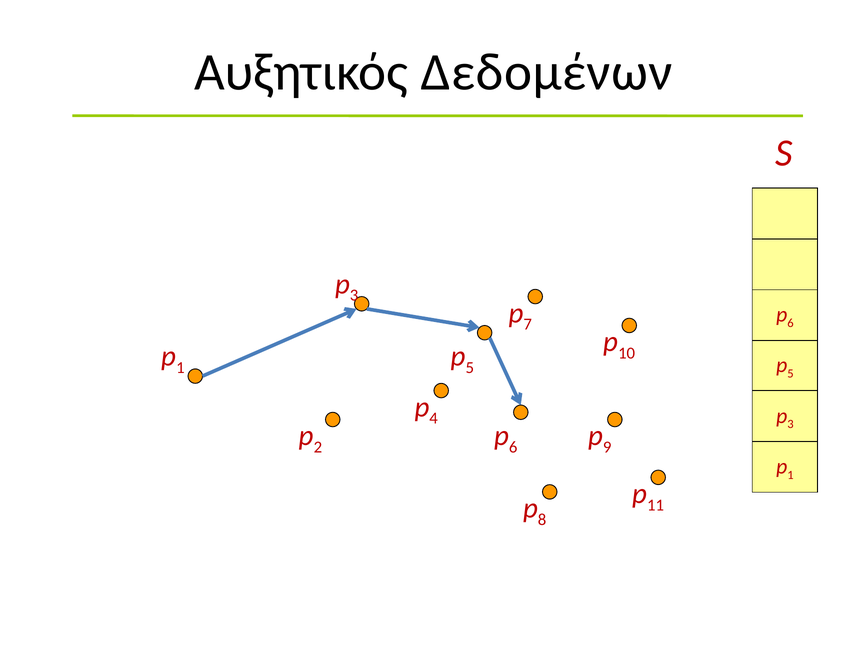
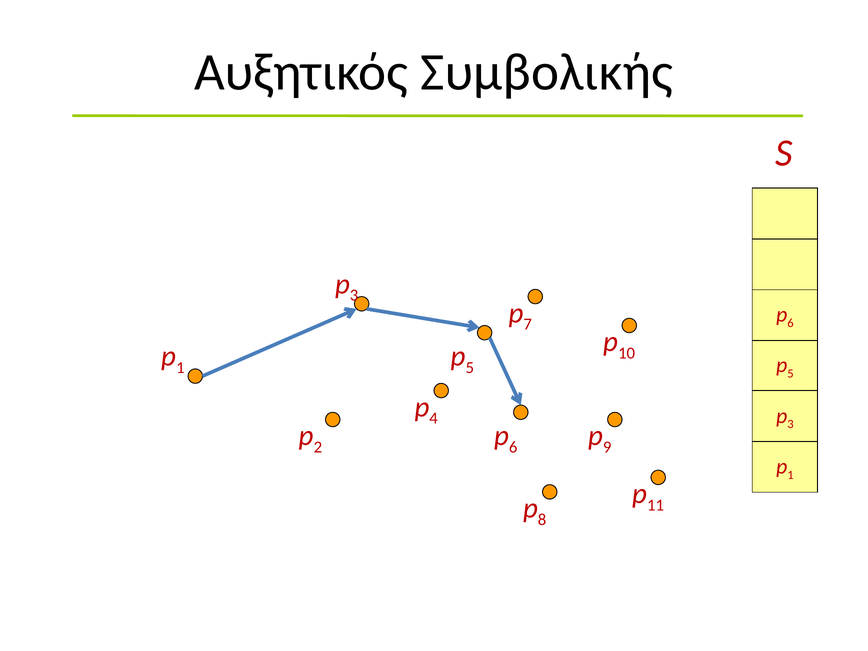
Δεδομένων: Δεδομένων -> Συμβολικής (547, 72)
